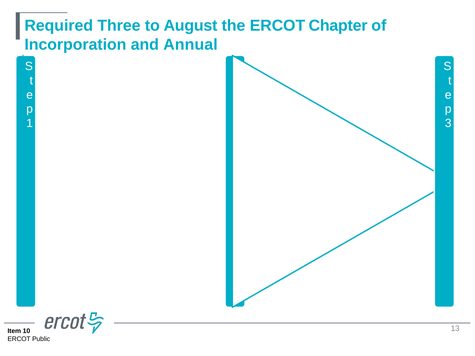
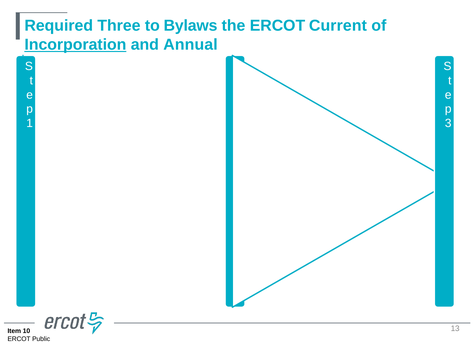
August: August -> Bylaws (191, 26)
Chapter: Chapter -> Current (338, 26)
Incorporation underline: none -> present (75, 45)
